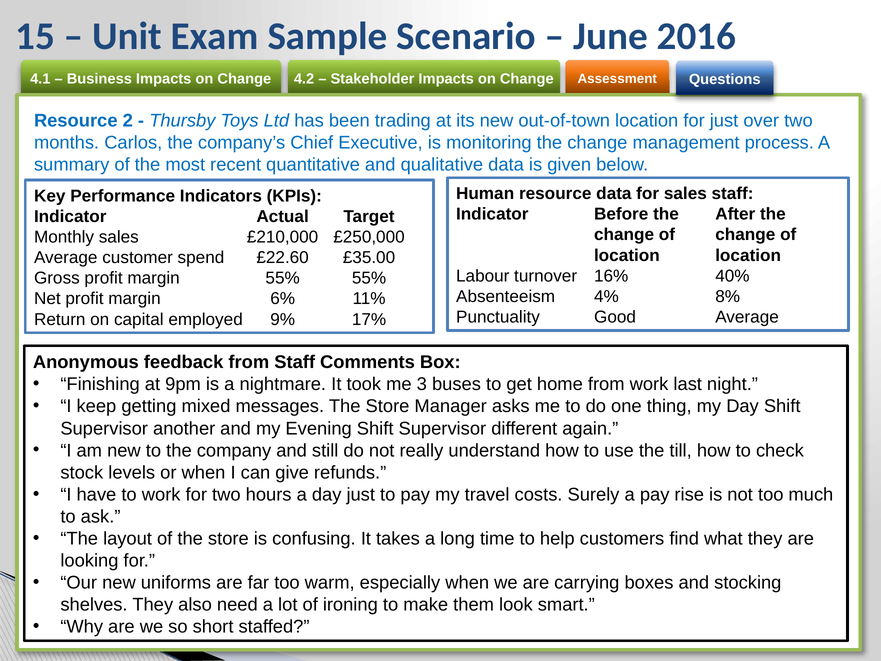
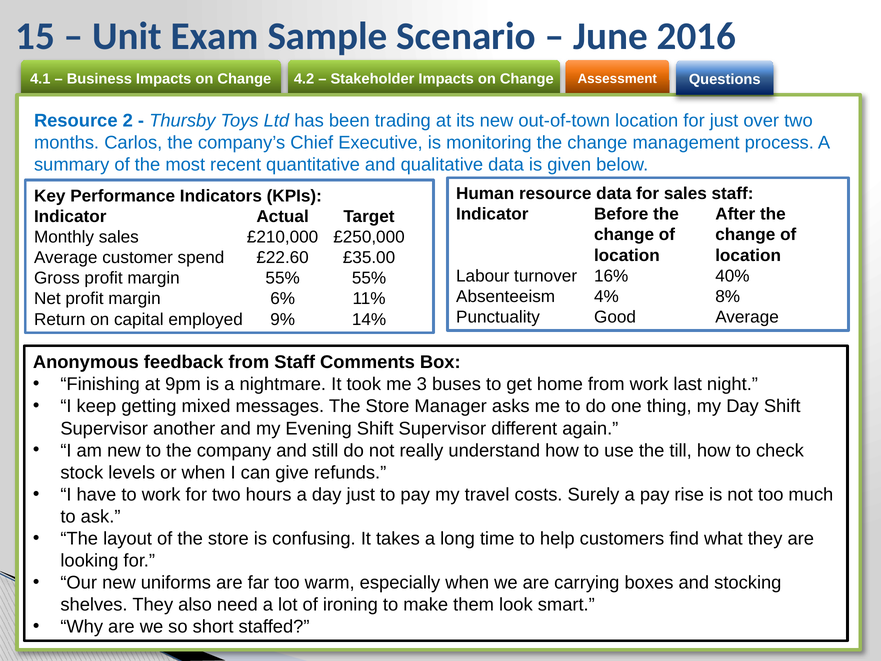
17%: 17% -> 14% (369, 319)
